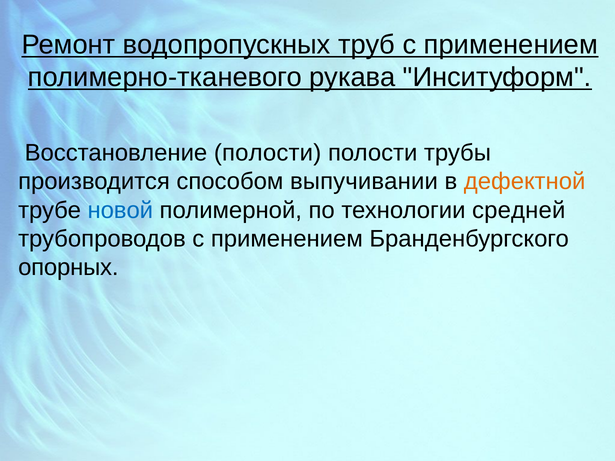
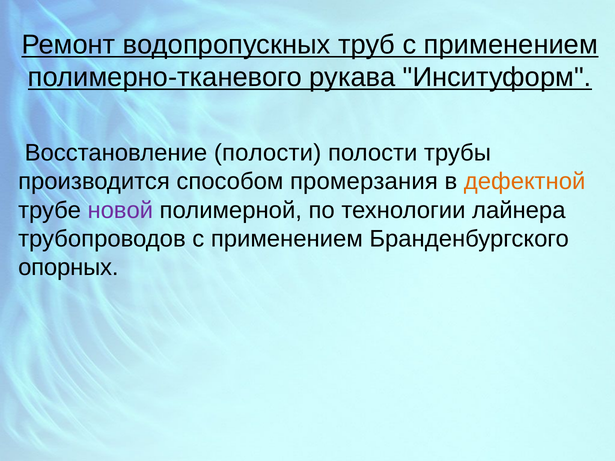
выпучивании: выпучивании -> промерзания (364, 182)
новой colour: blue -> purple (120, 210)
средней: средней -> лайнера (519, 210)
